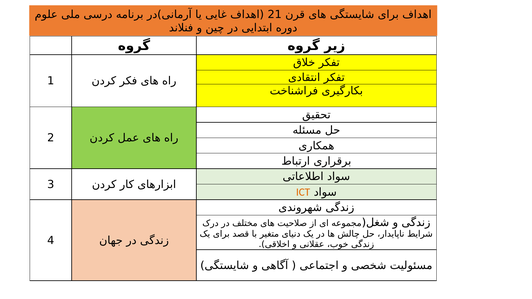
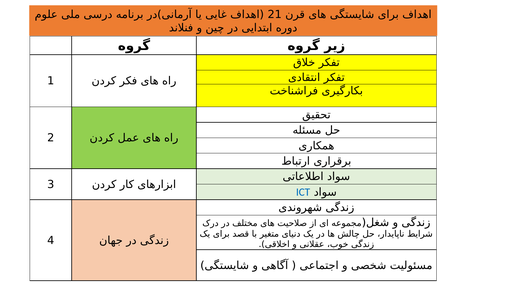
ICT colour: orange -> blue (303, 192)
